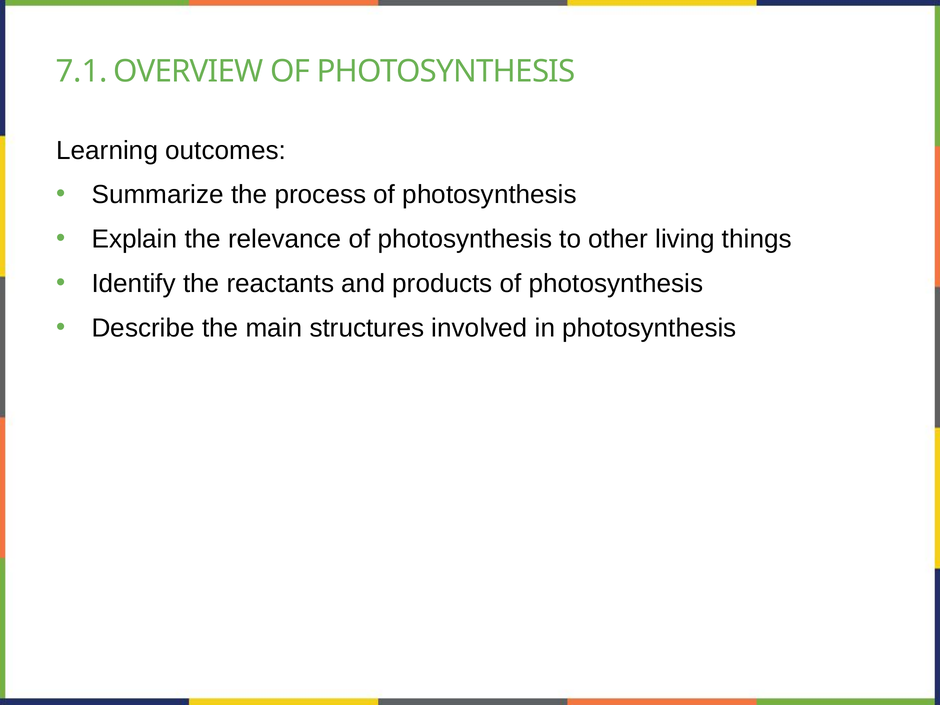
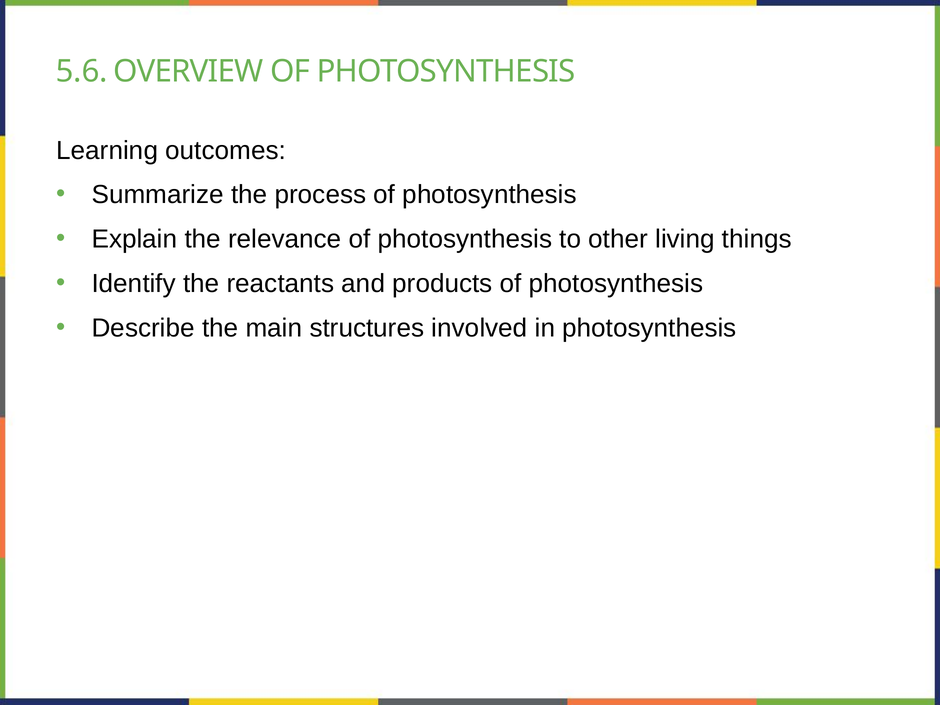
7.1: 7.1 -> 5.6 (82, 71)
